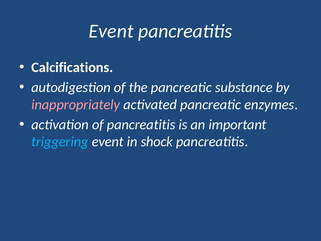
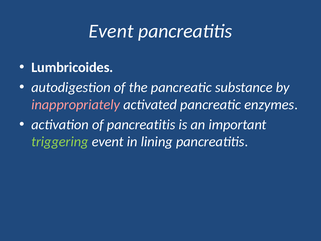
Calcifications: Calcifications -> Lumbricoides (72, 67)
triggering colour: light blue -> light green (60, 142)
shock: shock -> lining (157, 142)
